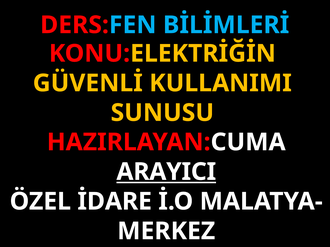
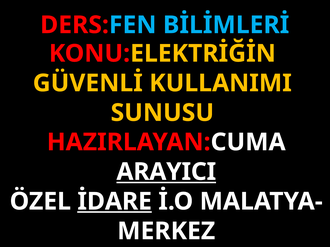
İDARE underline: none -> present (115, 202)
